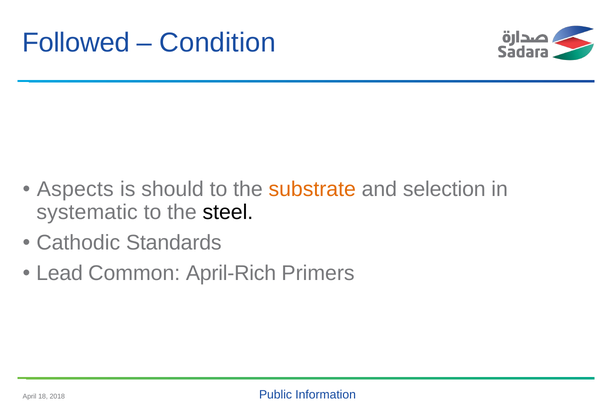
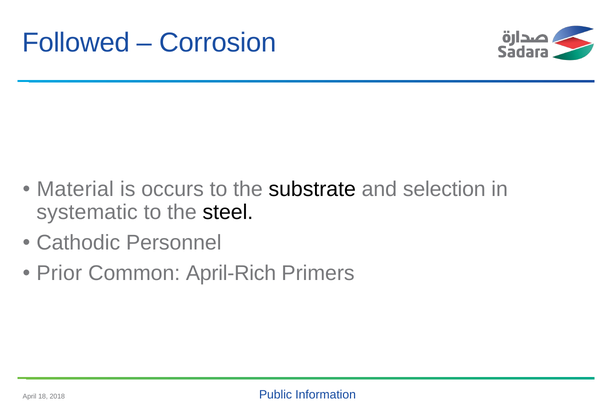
Condition: Condition -> Corrosion (218, 43)
Aspects: Aspects -> Material (75, 189)
should: should -> occurs (173, 189)
substrate colour: orange -> black (312, 189)
Standards: Standards -> Personnel (174, 243)
Lead: Lead -> Prior (59, 273)
